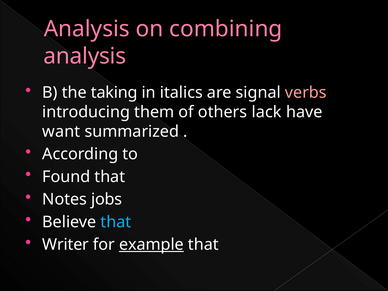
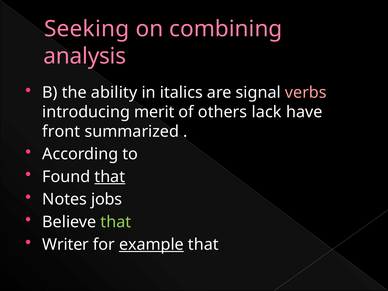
Analysis: Analysis -> Seeking (87, 29)
taking: taking -> ability (114, 93)
them: them -> merit (154, 112)
want: want -> front (61, 131)
that underline: none -> present (110, 177)
that colour: light blue -> light green (116, 222)
